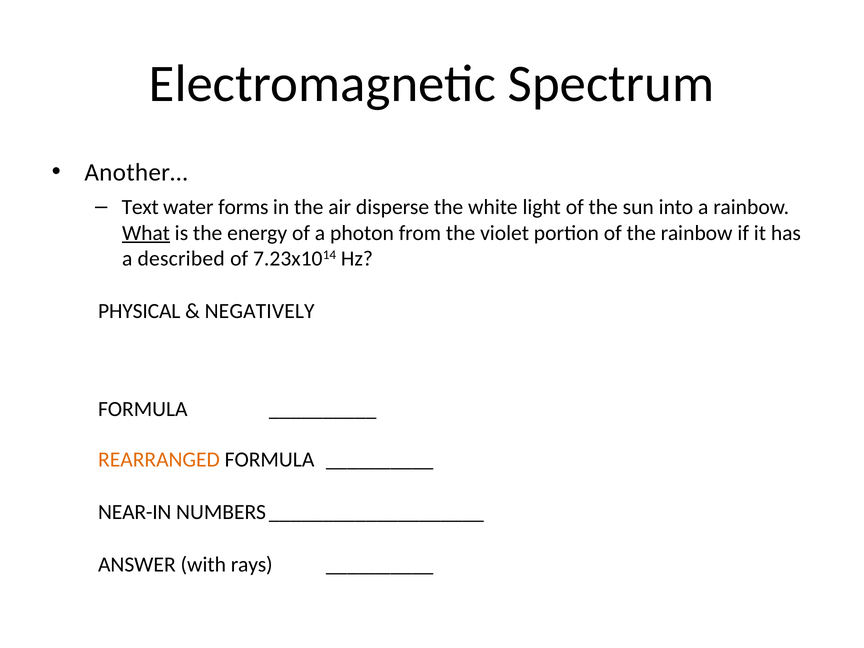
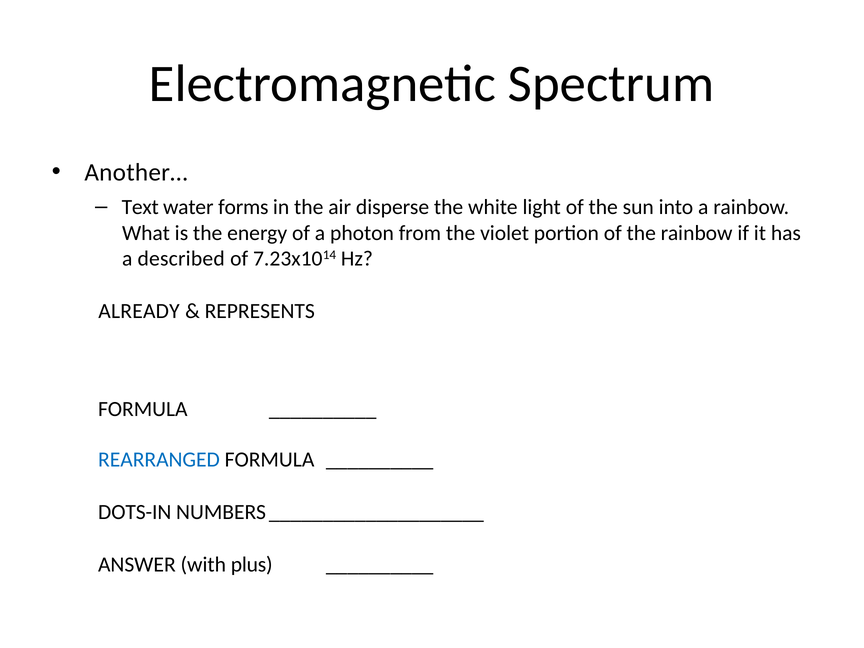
What underline: present -> none (146, 233)
PHYSICAL: PHYSICAL -> ALREADY (139, 311)
NEGATIVELY: NEGATIVELY -> REPRESENTS (260, 311)
REARRANGED colour: orange -> blue (159, 460)
NEAR-IN: NEAR-IN -> DOTS-IN (135, 512)
rays: rays -> plus (252, 565)
